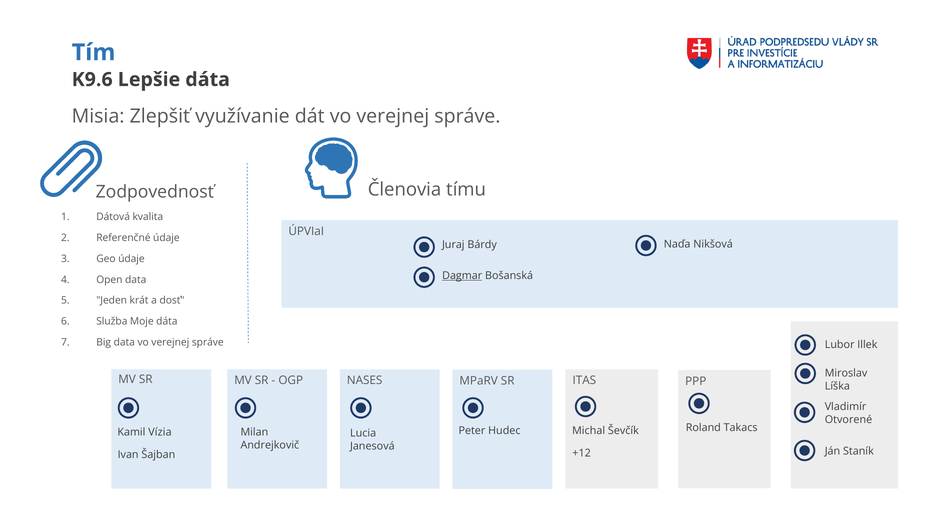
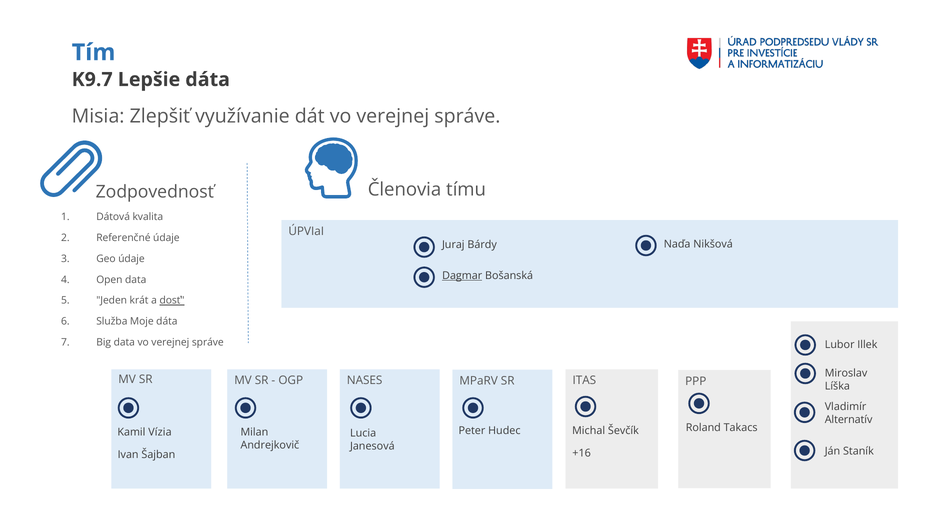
K9.6: K9.6 -> K9.7 (92, 80)
dosť underline: none -> present (172, 300)
Otvorené: Otvorené -> Alternatív (849, 420)
+12: +12 -> +16 (582, 453)
